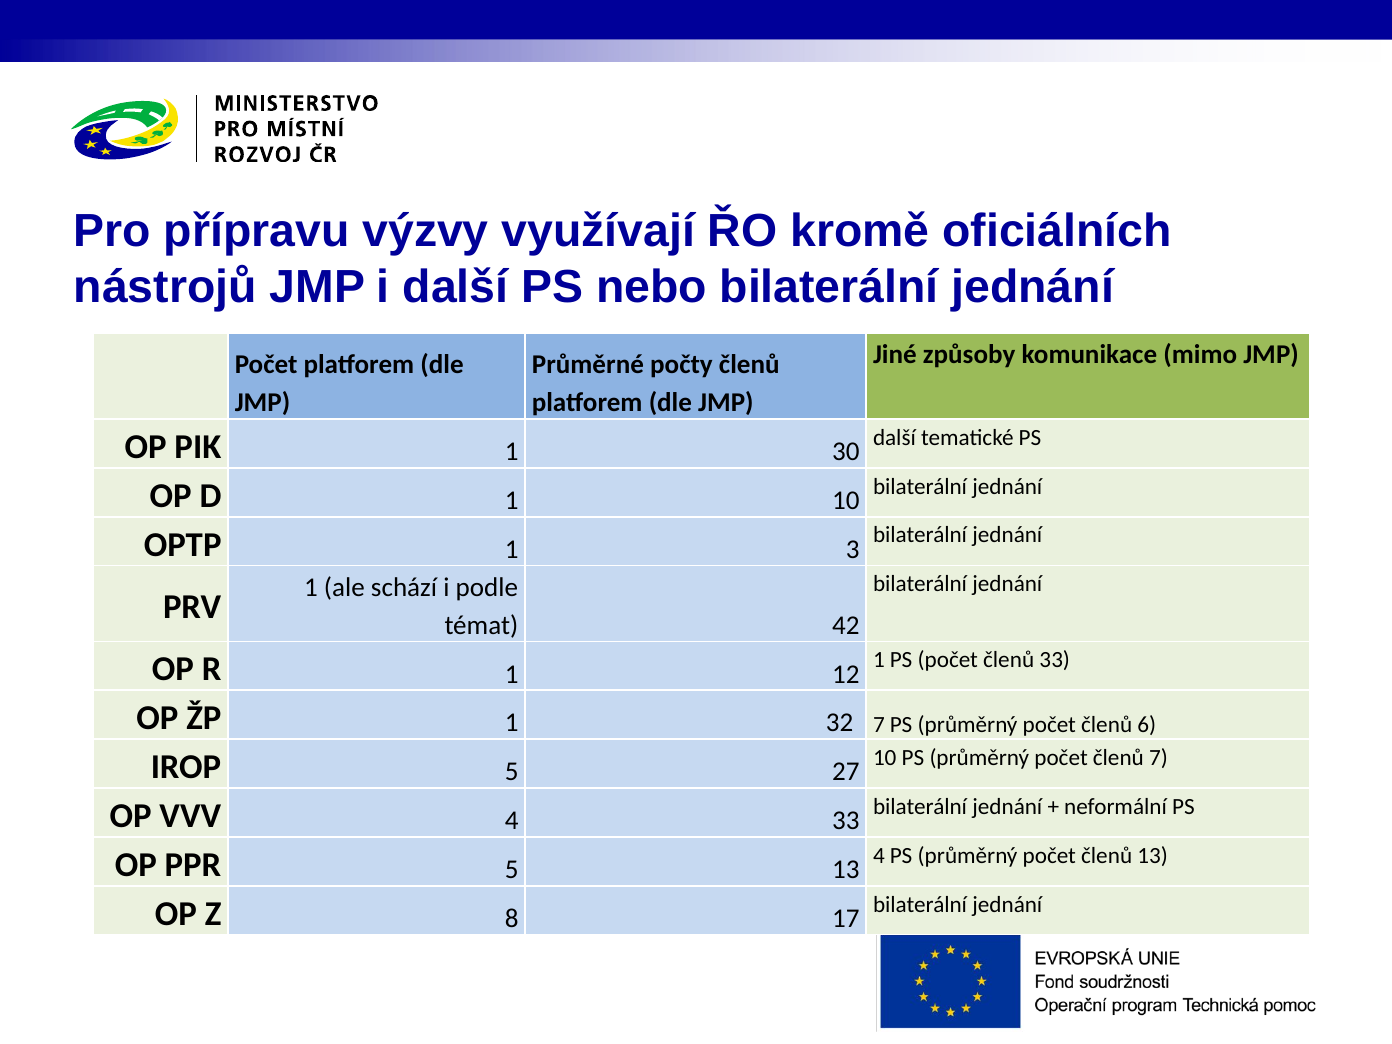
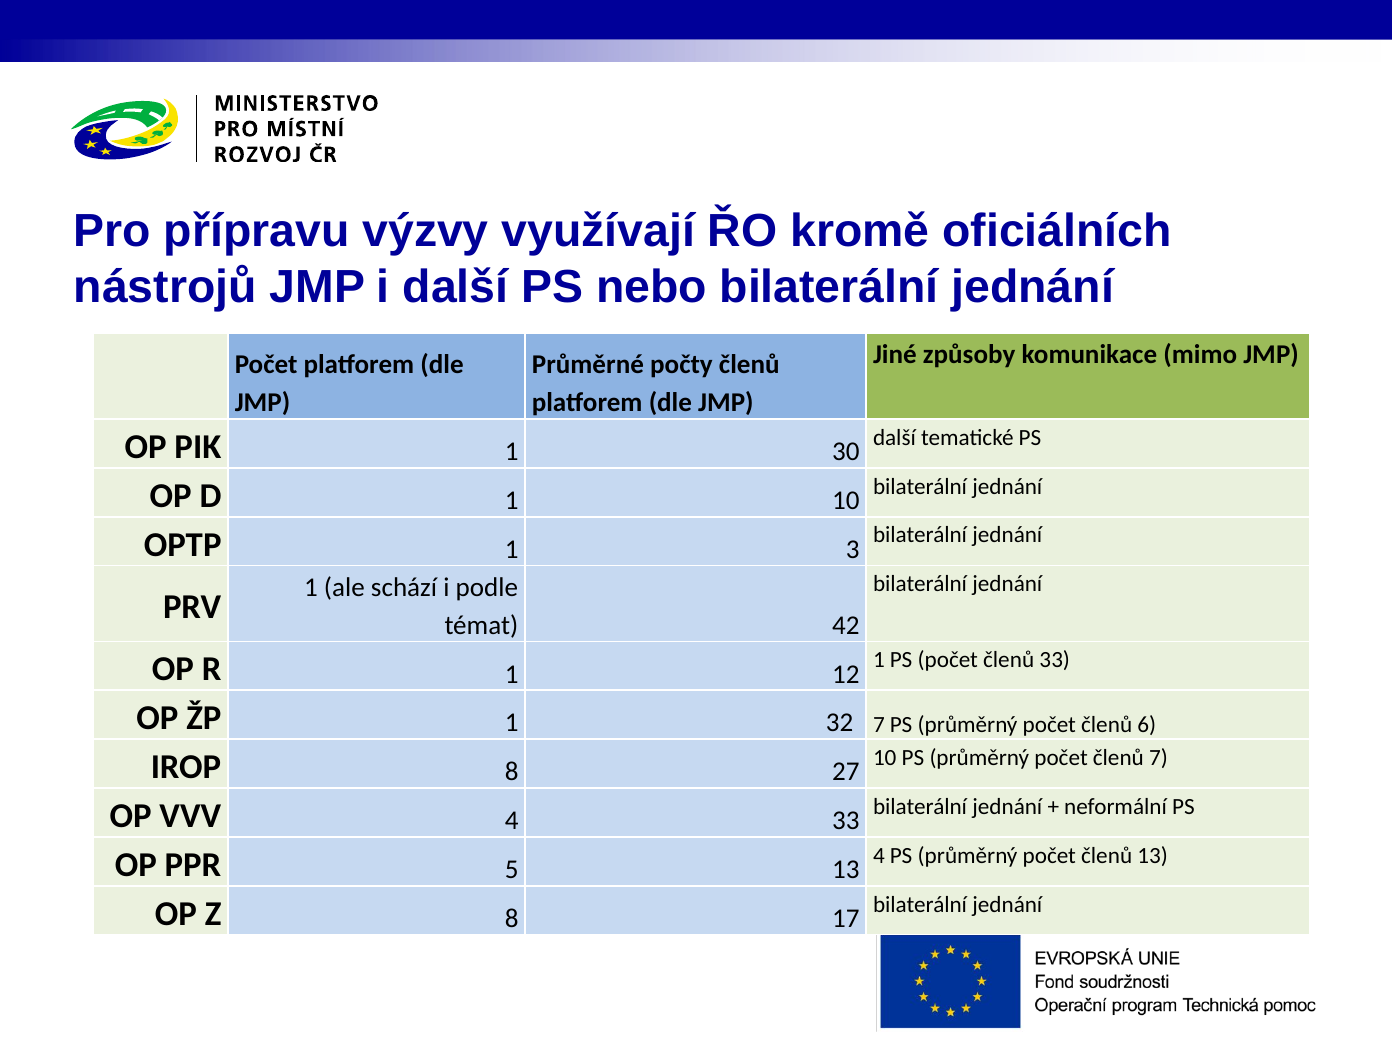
IROP 5: 5 -> 8 (512, 772)
